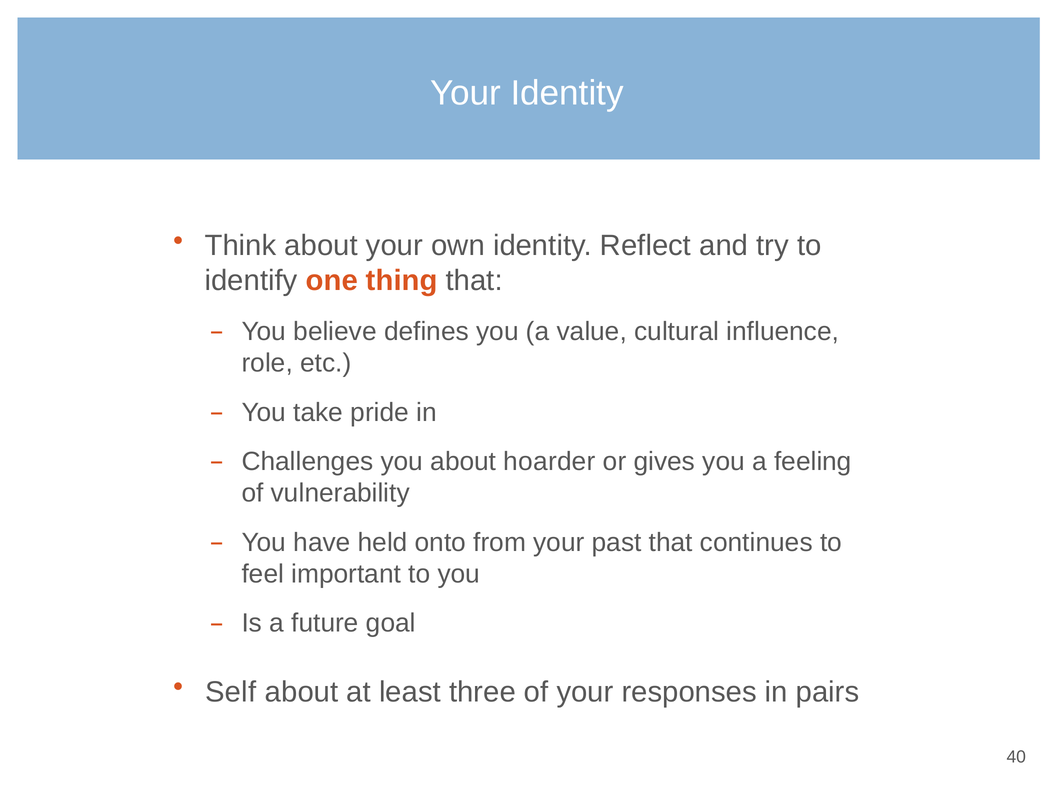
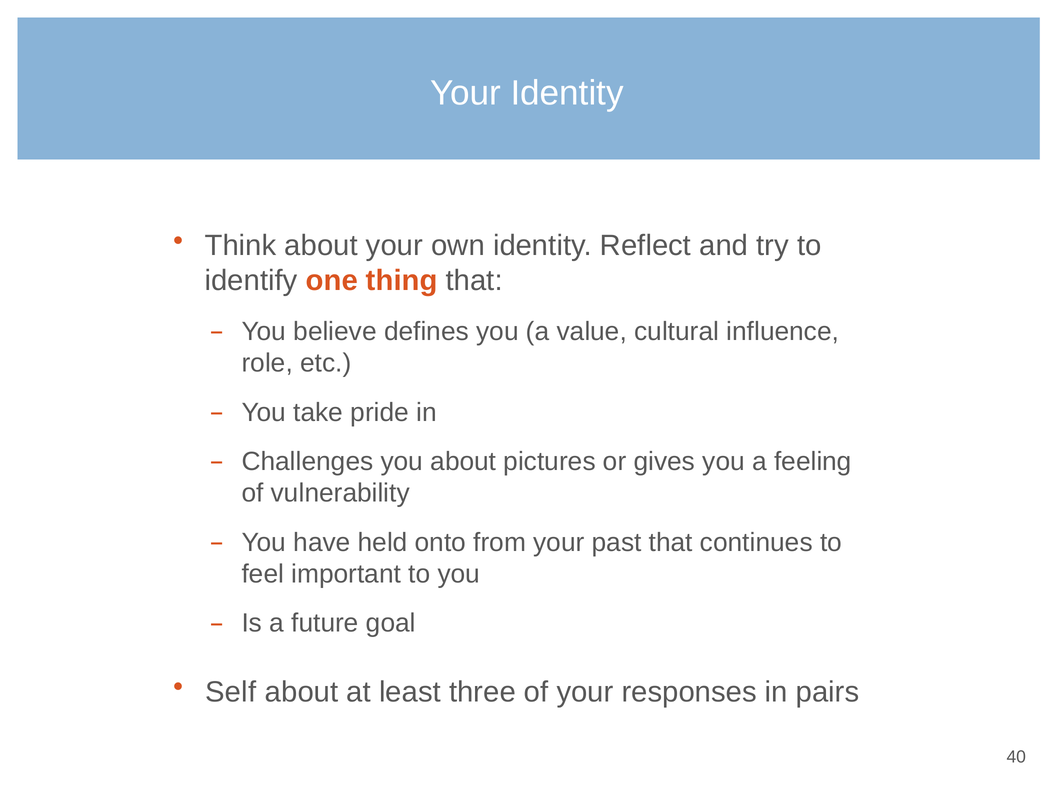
hoarder: hoarder -> pictures (550, 461)
